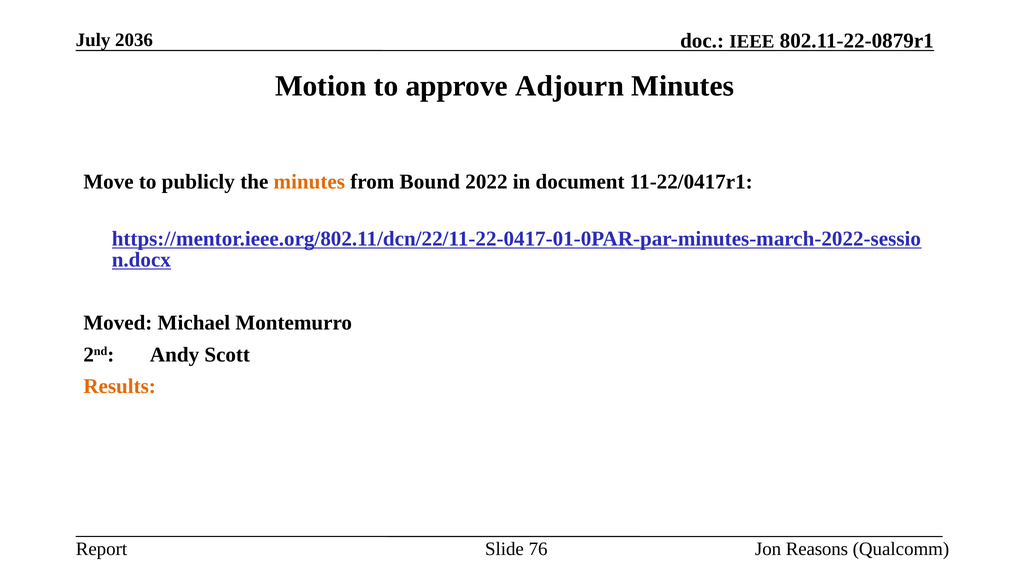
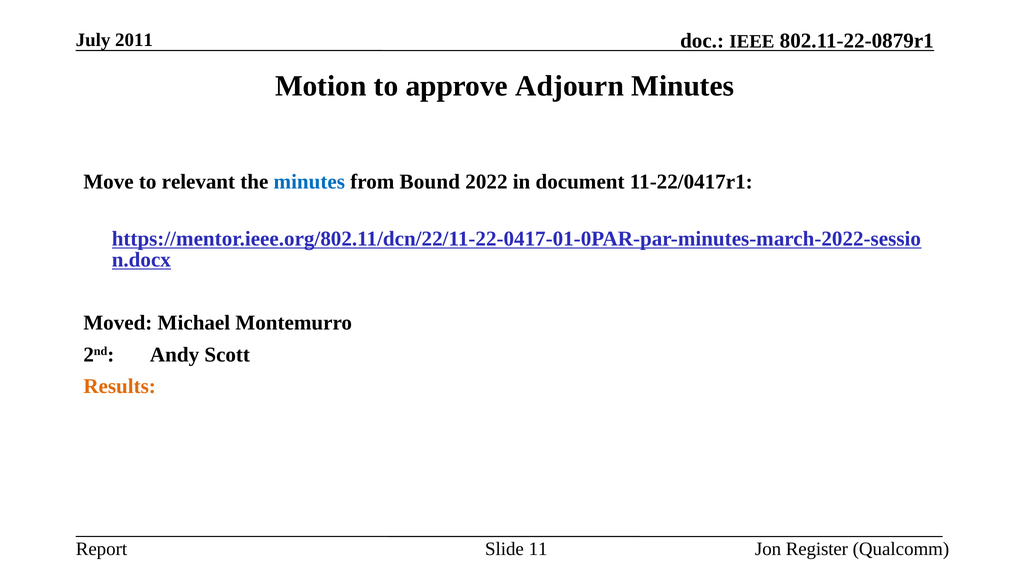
2036: 2036 -> 2011 (134, 40)
publicly: publicly -> relevant (198, 182)
minutes colour: orange -> blue (309, 182)
76: 76 -> 11 (538, 549)
Reasons: Reasons -> Register (817, 549)
